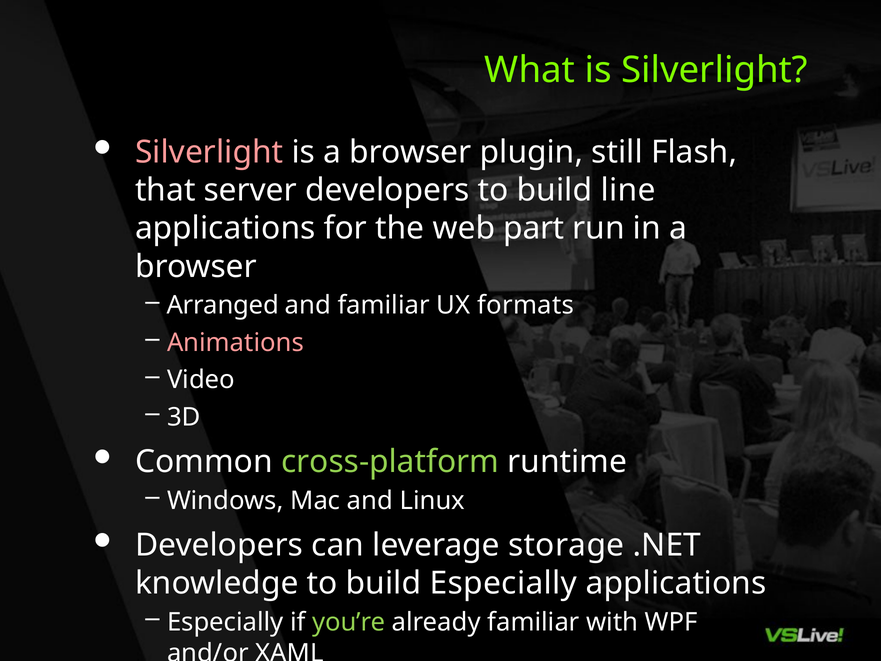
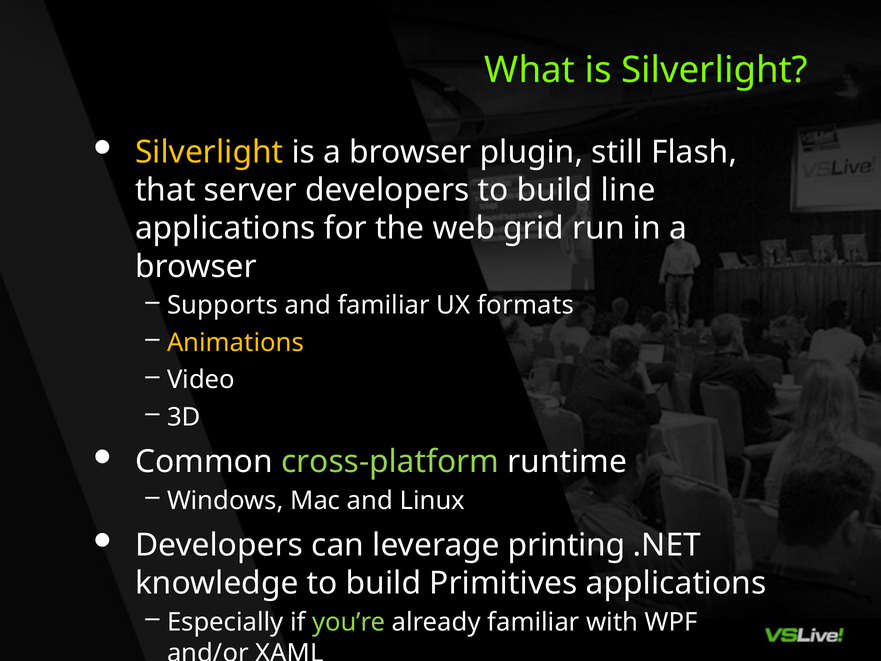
Silverlight colour: pink -> yellow (209, 152)
part: part -> grid (534, 228)
Arranged: Arranged -> Supports (222, 305)
Animations colour: pink -> yellow (235, 343)
storage: storage -> printing (567, 545)
build Especially: Especially -> Primitives (503, 583)
